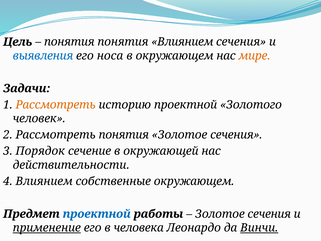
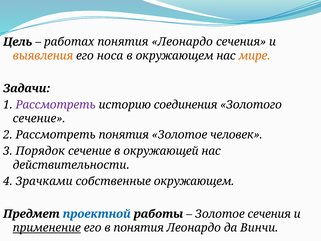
понятия: понятия -> работах (69, 42)
Влиянием: Влиянием -> Леонардо (182, 42)
выявления colour: blue -> orange (43, 56)
Рассмотреть colour: orange -> purple (56, 105)
историю проектной: проектной -> соединения (186, 105)
человек: человек -> сечение (39, 119)
сечения: сечения -> человек (236, 135)
4 Влиянием: Влиянием -> Зрачками (44, 181)
в человека: человека -> понятия (139, 228)
Винчи underline: present -> none (259, 228)
